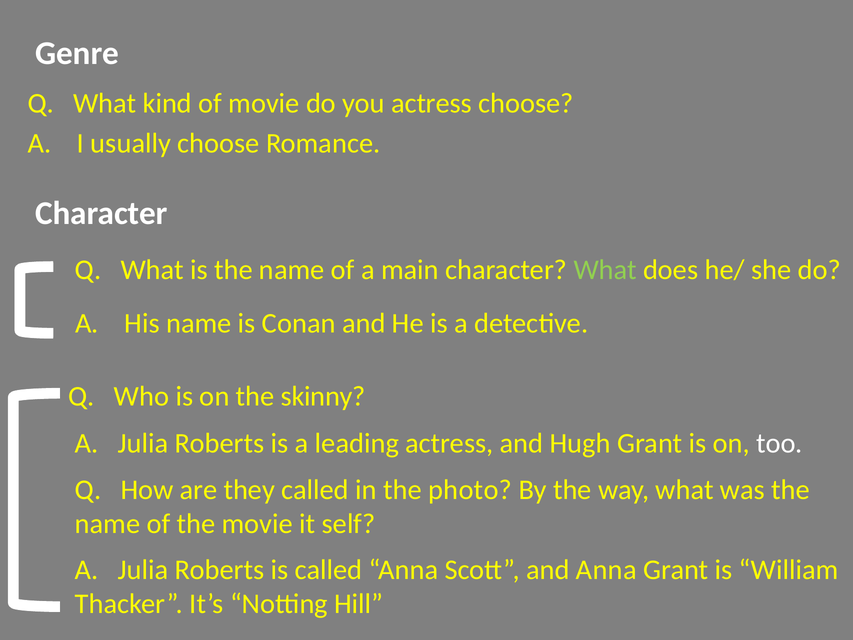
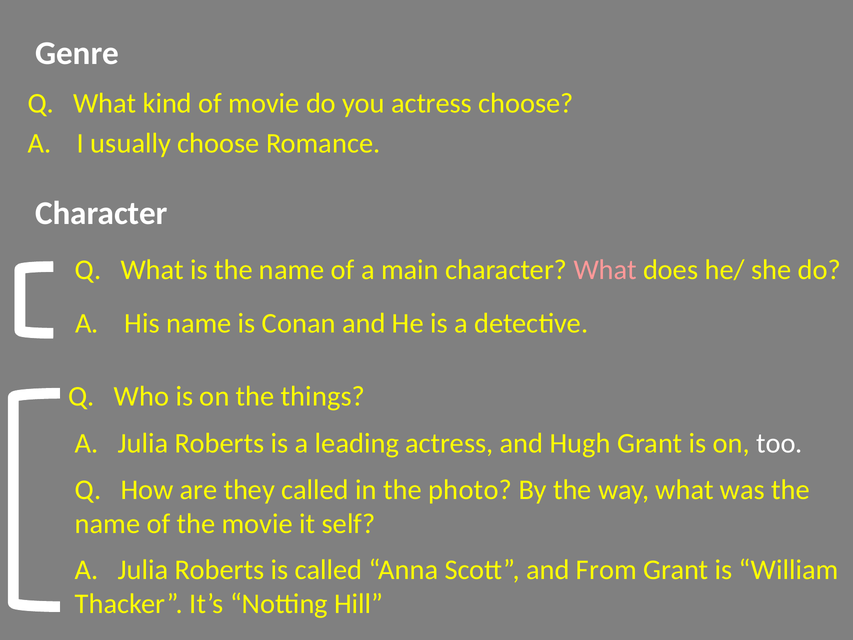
What colour: light green -> pink (605, 270)
skinny: skinny -> things (323, 396)
and Anna: Anna -> From (606, 570)
